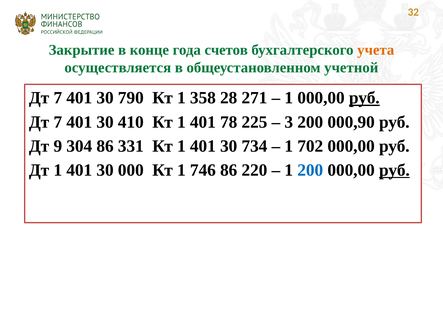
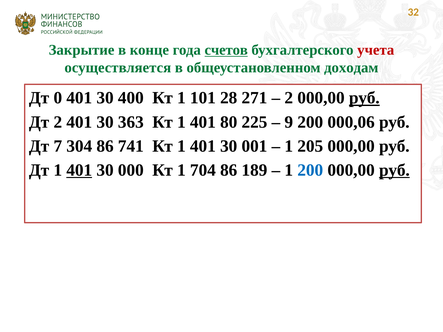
счетов underline: none -> present (226, 50)
учета colour: orange -> red (376, 50)
учетной: учетной -> доходам (351, 68)
7: 7 -> 0 (58, 98)
790: 790 -> 400 (131, 98)
358: 358 -> 101 (203, 98)
1: 1 -> 2 (289, 98)
7: 7 -> 2 (58, 122)
410: 410 -> 363 (131, 122)
78: 78 -> 80 (229, 122)
3: 3 -> 9 (289, 122)
000,90: 000,90 -> 000,06 (351, 122)
9: 9 -> 7 (58, 146)
331: 331 -> 741 (131, 146)
734: 734 -> 001 (254, 146)
702: 702 -> 205 (310, 146)
401 underline: none -> present (79, 170)
746: 746 -> 704 (203, 170)
220: 220 -> 189 (254, 170)
